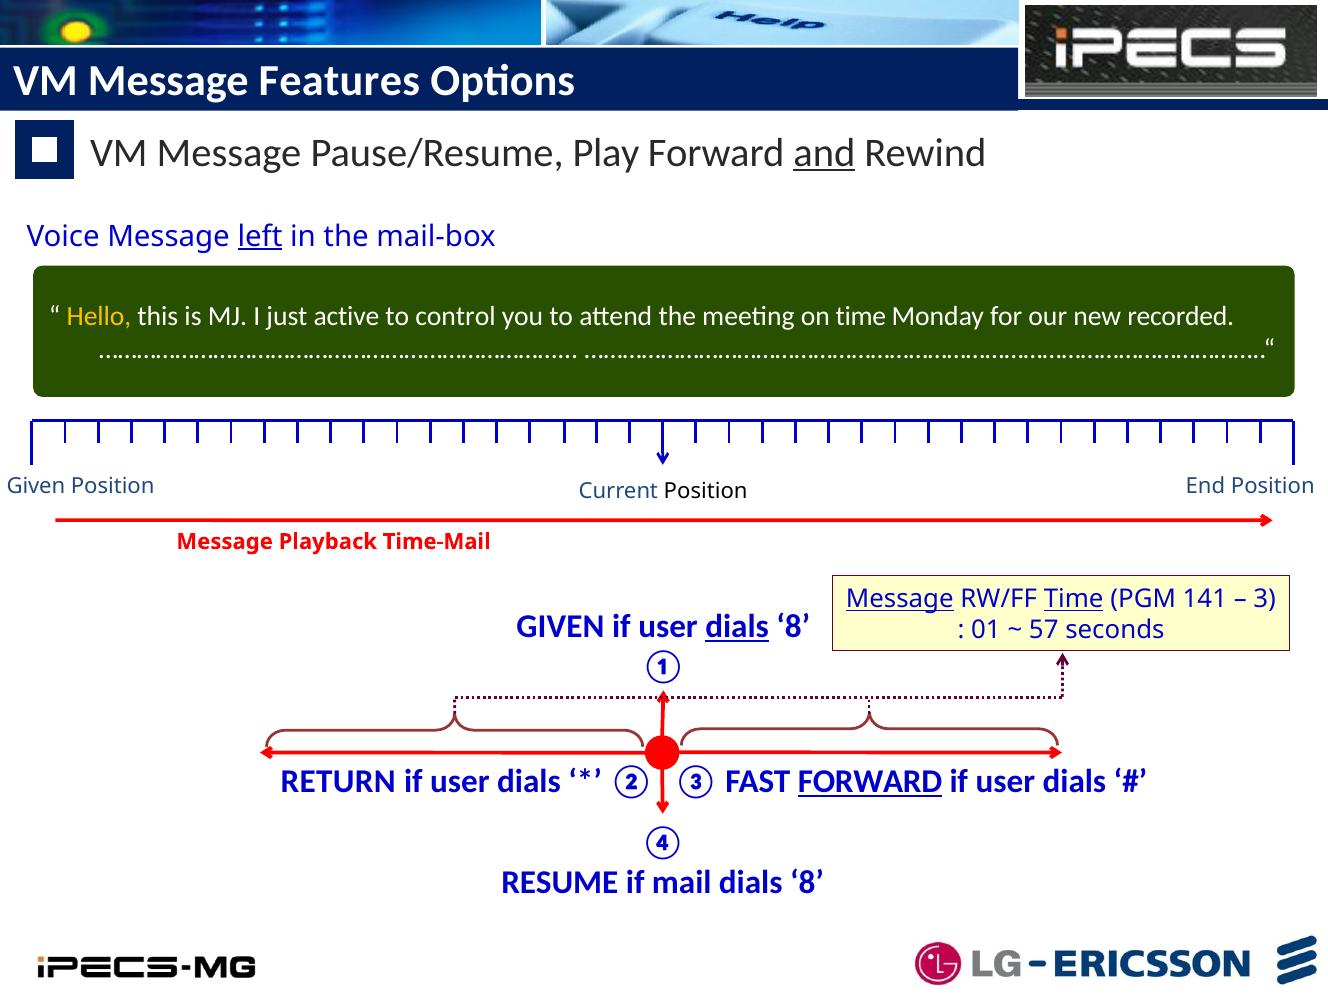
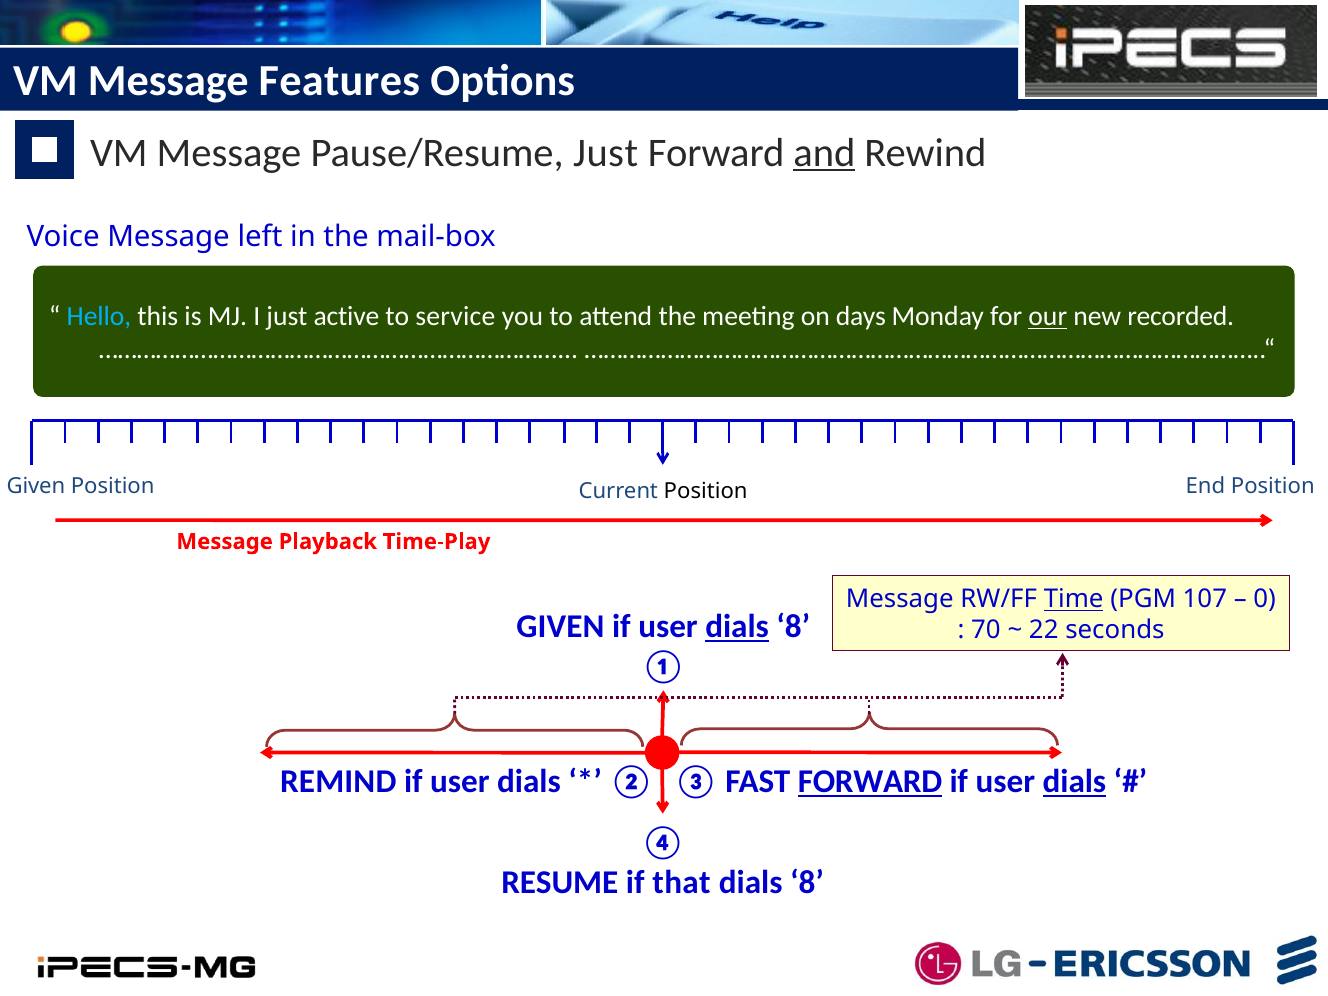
Pause/Resume Play: Play -> Just (606, 153)
left underline: present -> none (260, 237)
Hello colour: yellow -> light blue (99, 317)
control: control -> service (455, 317)
on time: time -> days (861, 317)
our underline: none -> present (1048, 317)
Time-Mail: Time-Mail -> Time-Play (437, 542)
Message underline: present -> none (900, 599)
141: 141 -> 107 (1205, 599)
3: 3 -> 0 (1265, 599)
01: 01 -> 70 (986, 630)
57: 57 -> 22 (1044, 630)
RETURN: RETURN -> REMIND (338, 781)
dials underline: none -> present (1074, 781)
mail: mail -> that (682, 882)
